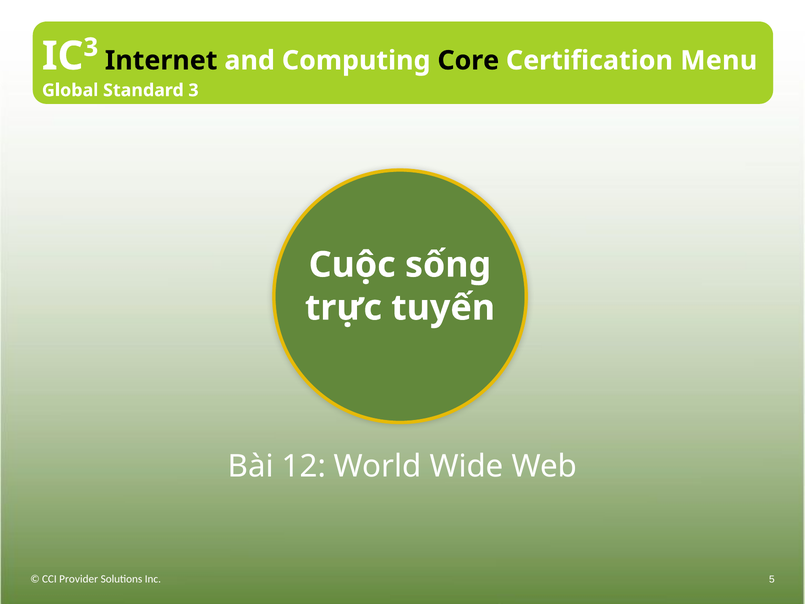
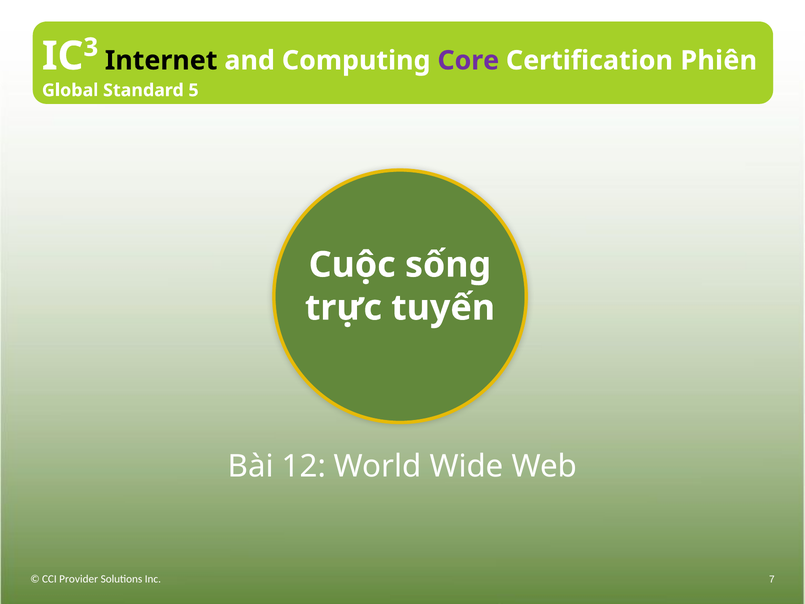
Core colour: black -> purple (468, 61)
Menu: Menu -> Phiên (719, 61)
Standard 3: 3 -> 5 (194, 90)
5: 5 -> 7 (772, 579)
